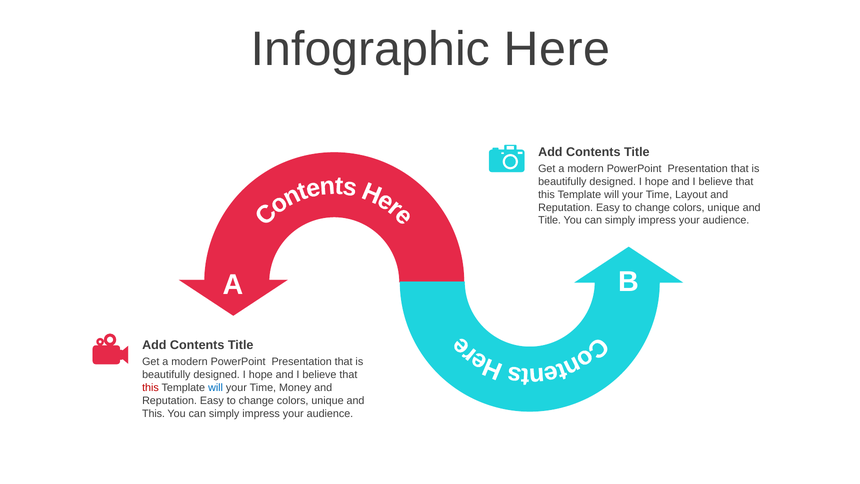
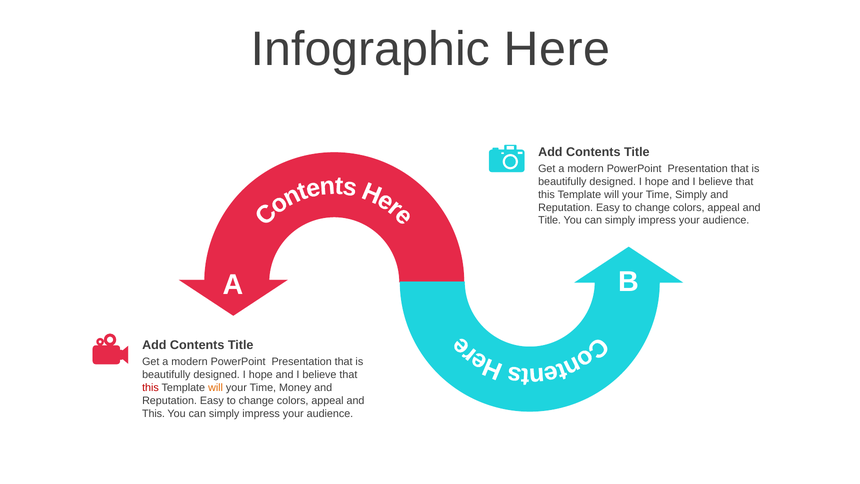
Time Layout: Layout -> Simply (691, 194)
unique: unique -> appeal (724, 207)
will colour: blue -> orange (216, 387)
unique: unique -> appeal (328, 400)
